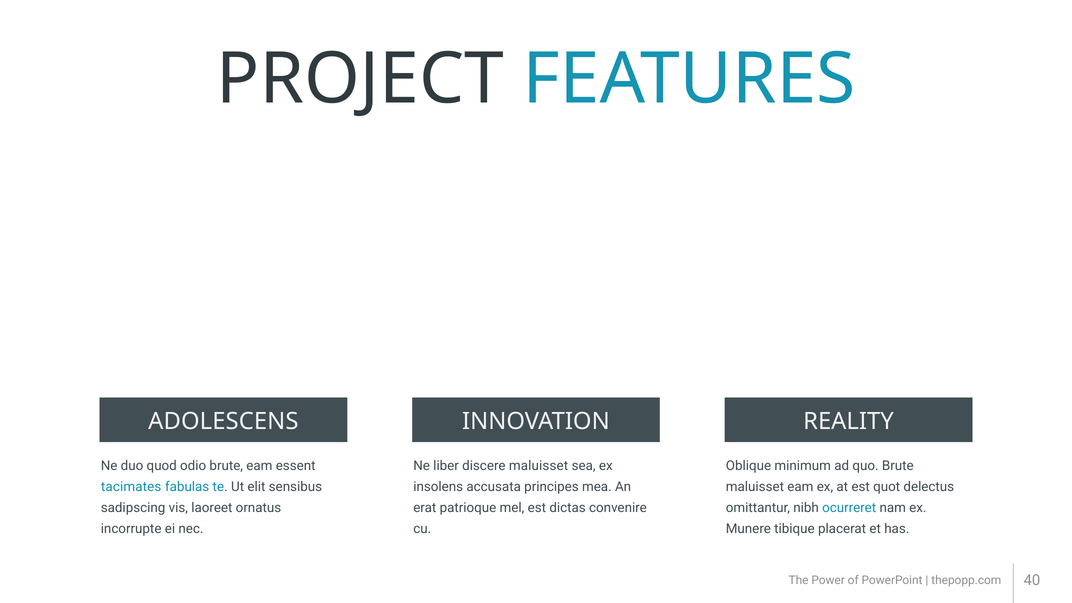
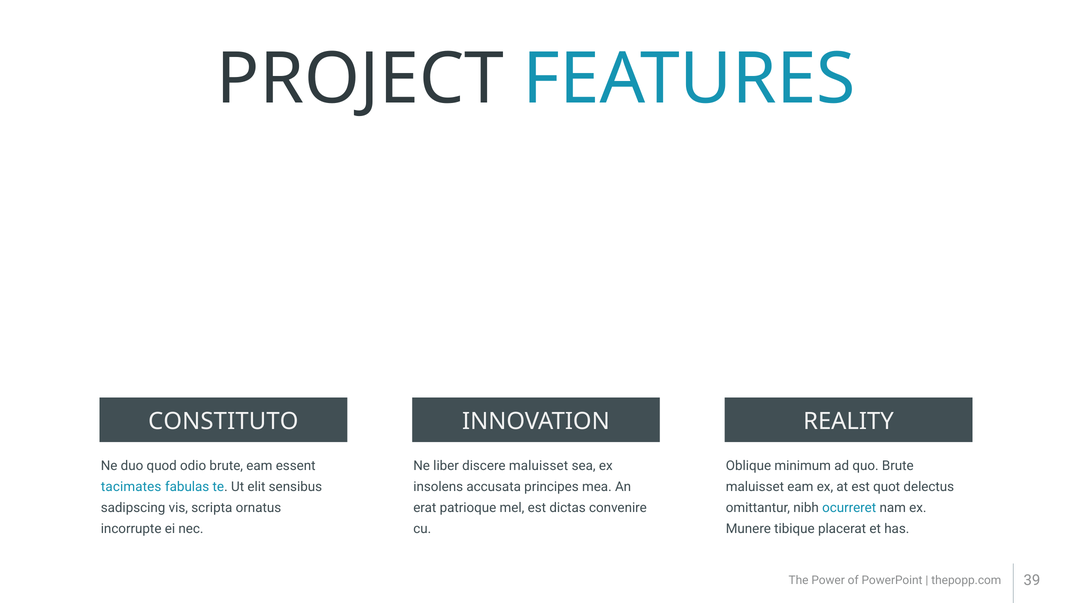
ADOLESCENS: ADOLESCENS -> CONSTITUTO (223, 421)
laoreet: laoreet -> scripta (212, 508)
40: 40 -> 39 (1032, 580)
